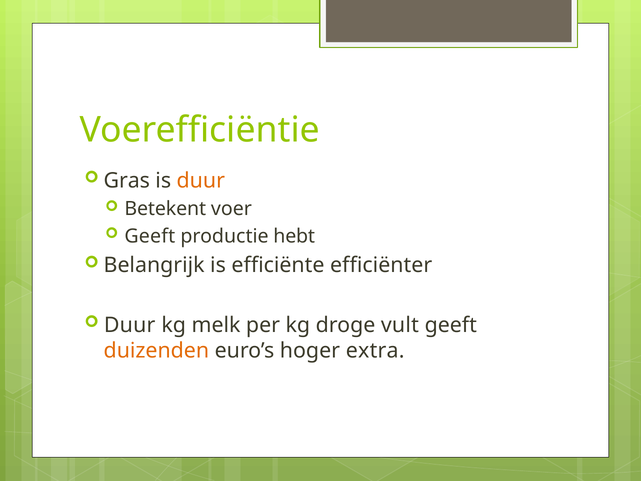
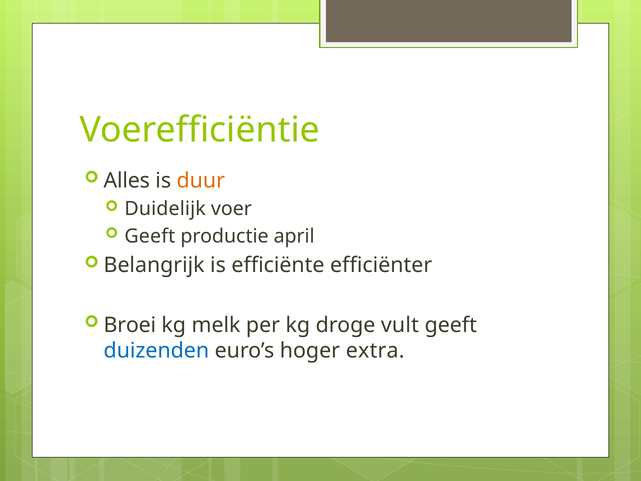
Gras: Gras -> Alles (127, 180)
Betekent: Betekent -> Duidelijk (165, 209)
hebt: hebt -> april (294, 236)
Duur: Duur -> Broei (130, 325)
duizenden colour: orange -> blue (156, 351)
